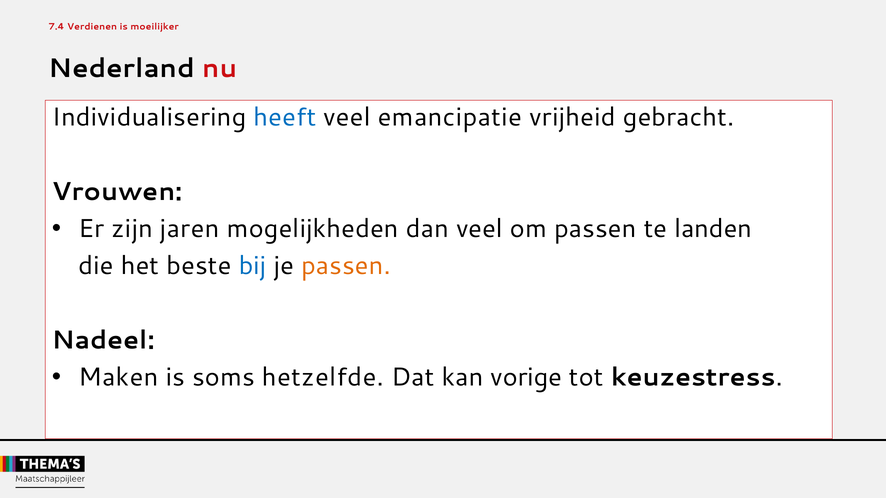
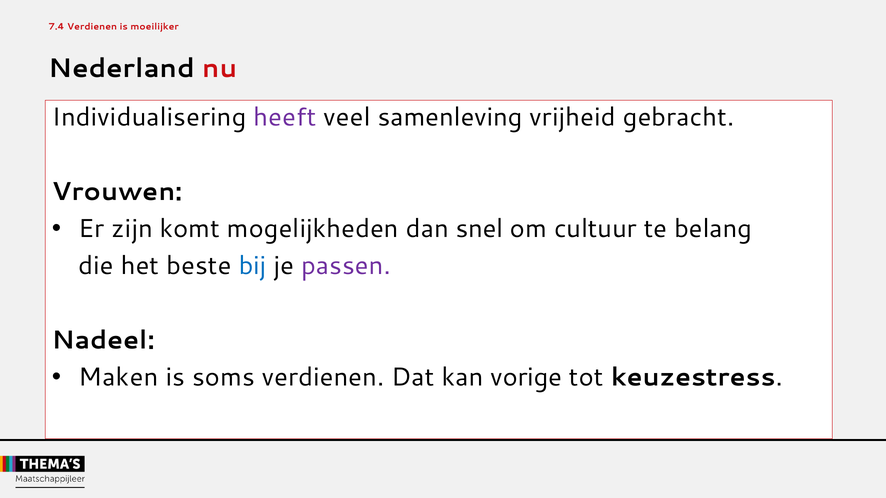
heeft colour: blue -> purple (285, 117)
emancipatie: emancipatie -> samenleving (450, 117)
jaren: jaren -> komt (190, 229)
dan veel: veel -> snel (480, 229)
om passen: passen -> cultuur (595, 229)
landen: landen -> belang (713, 229)
passen colour: orange -> purple (346, 266)
soms hetzelfde: hetzelfde -> verdienen (323, 377)
